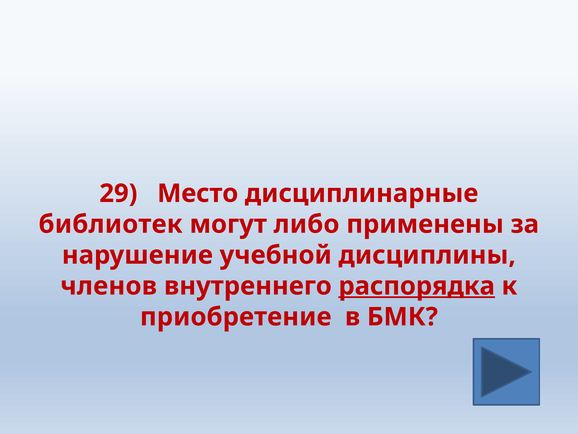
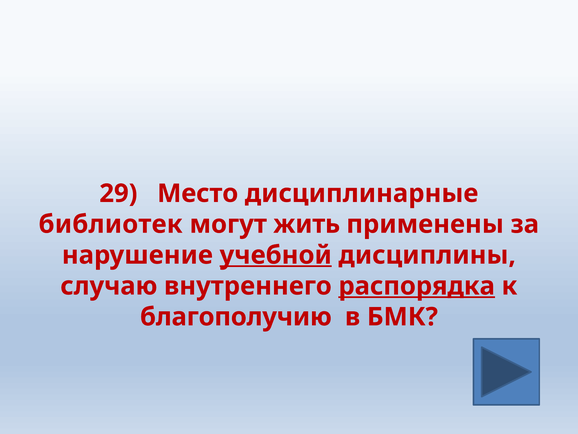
либо: либо -> жить (307, 224)
учебной underline: none -> present (276, 255)
членов: членов -> случаю (109, 286)
приобретение: приобретение -> благополучию (236, 317)
